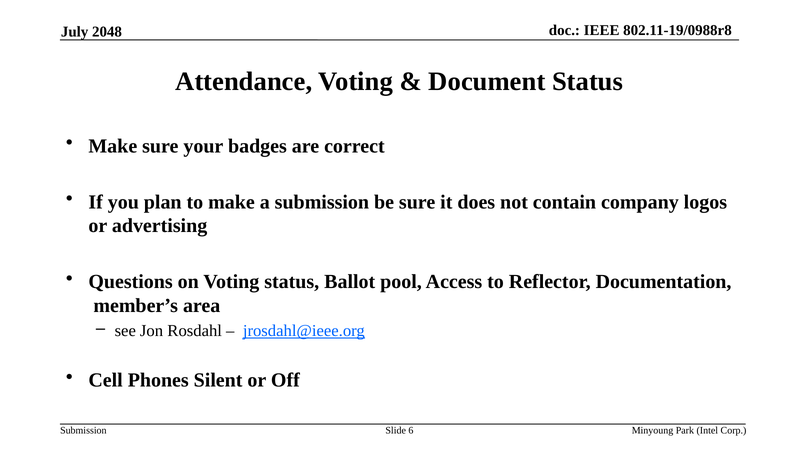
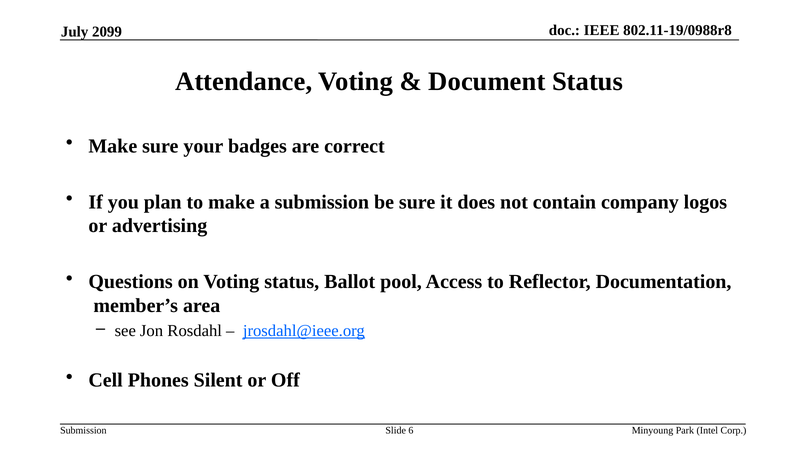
2048: 2048 -> 2099 (107, 32)
